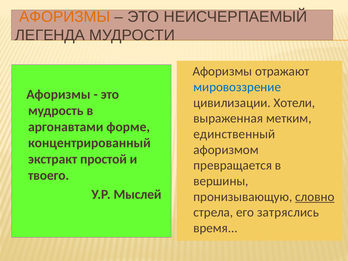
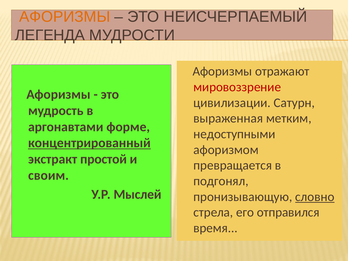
мировоззрение colour: blue -> red (237, 87)
Хотели: Хотели -> Сатурн (294, 103)
единственный: единственный -> недоступными (234, 134)
концентрированный underline: none -> present (89, 143)
твоего: твоего -> своим (48, 175)
вершины: вершины -> подгонял (221, 181)
затряслись: затряслись -> отправился (288, 212)
